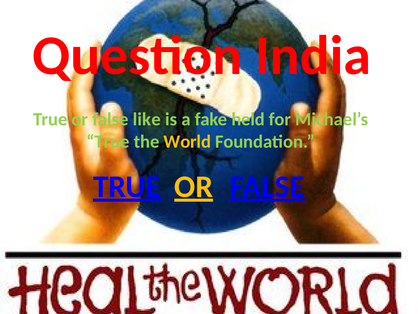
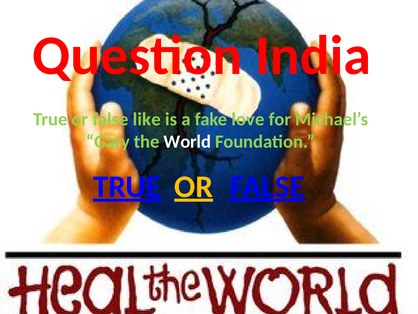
held: held -> love (248, 119)
True: True -> Gary (108, 141)
World colour: yellow -> white (187, 141)
